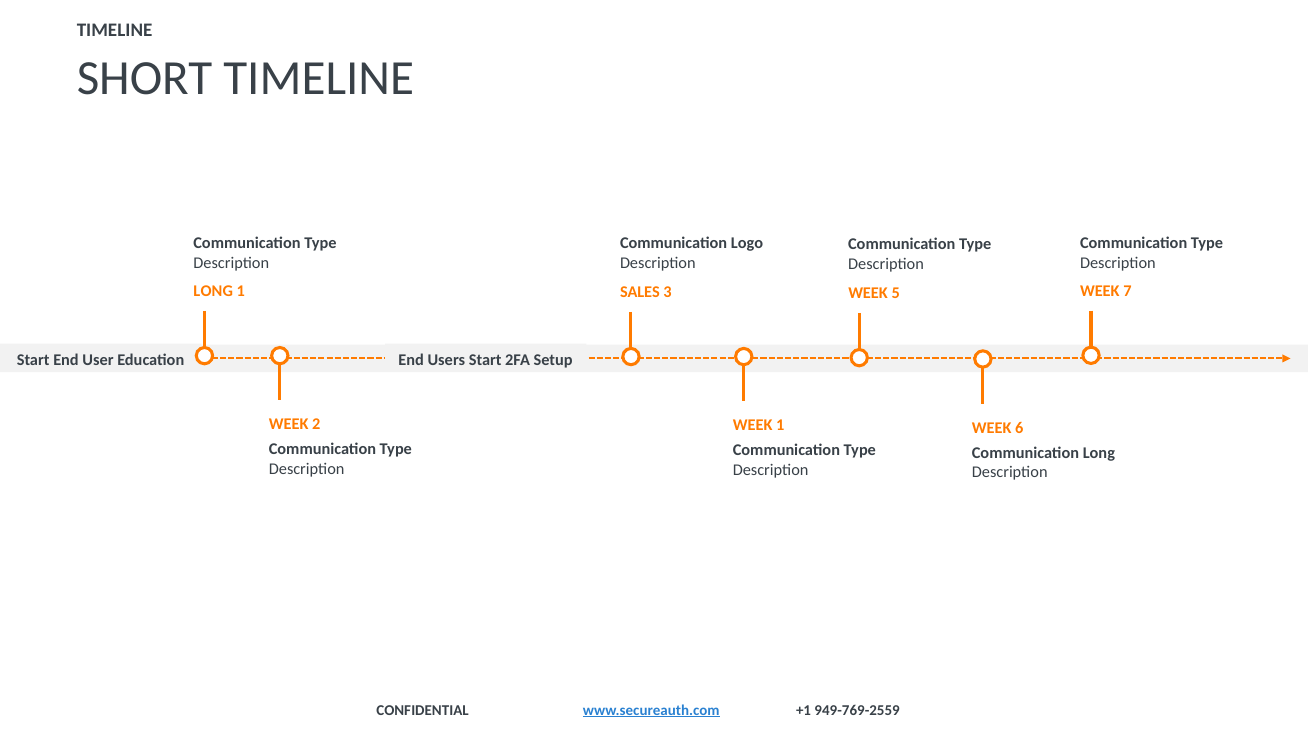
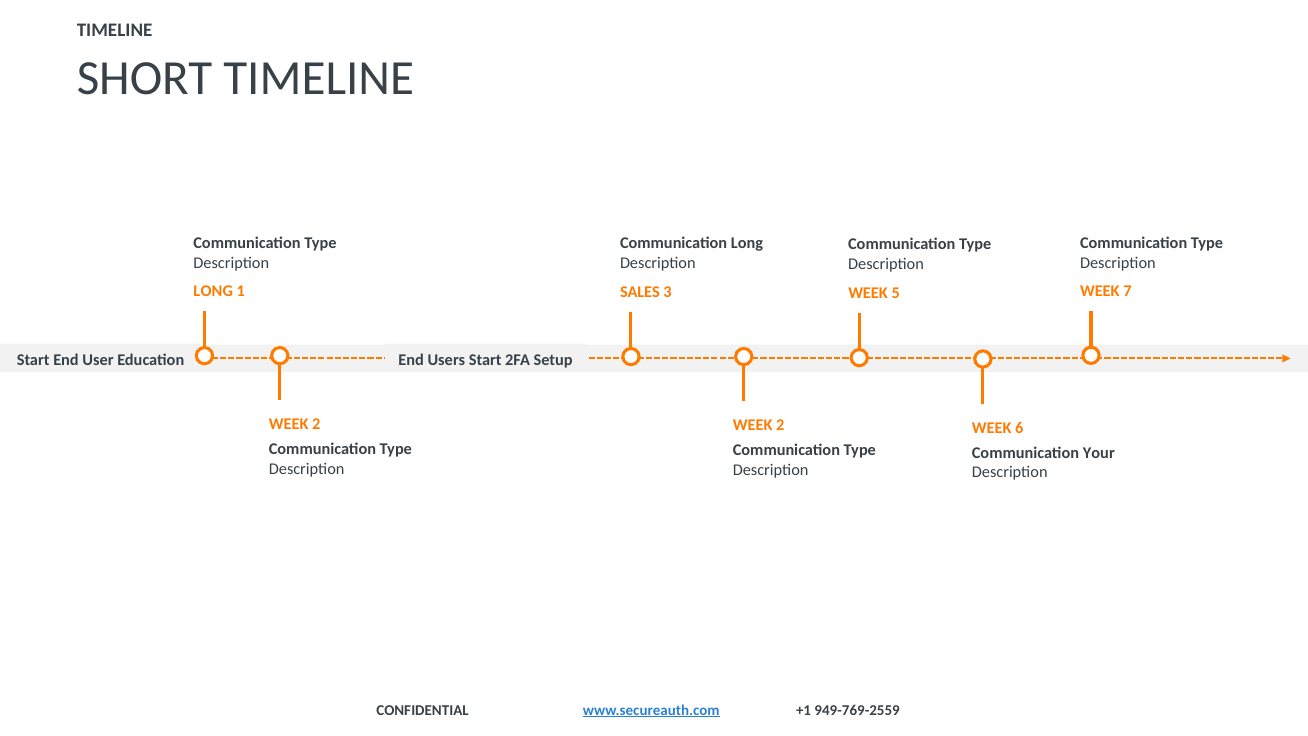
Communication Logo: Logo -> Long (747, 243)
1: 1 -> 2 (780, 425)
Communication Long: Long -> Your (1099, 453)
